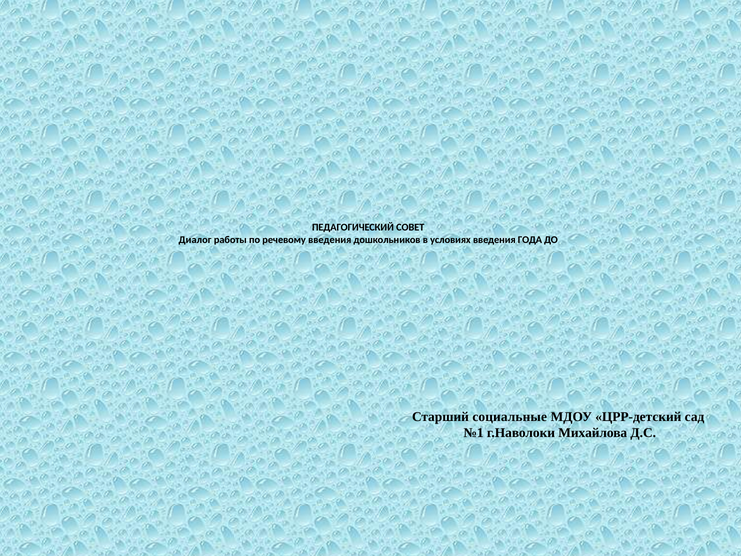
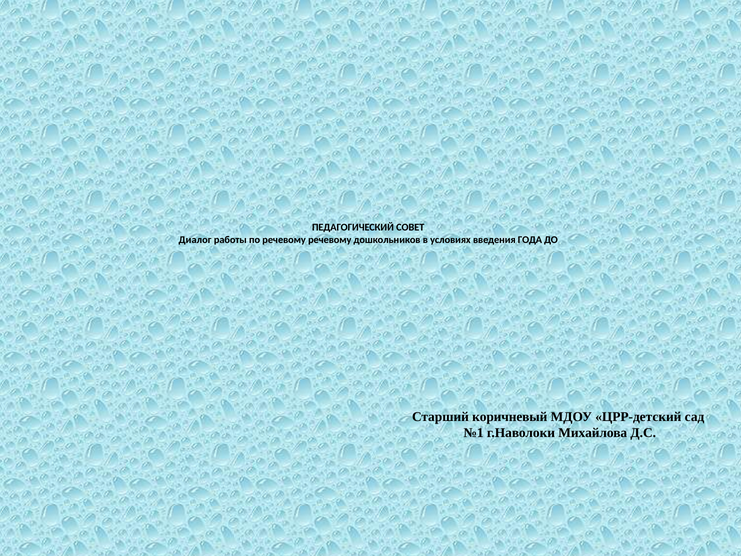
речевому введения: введения -> речевому (330, 240)
социальные: социальные -> коричневый (510, 416)
